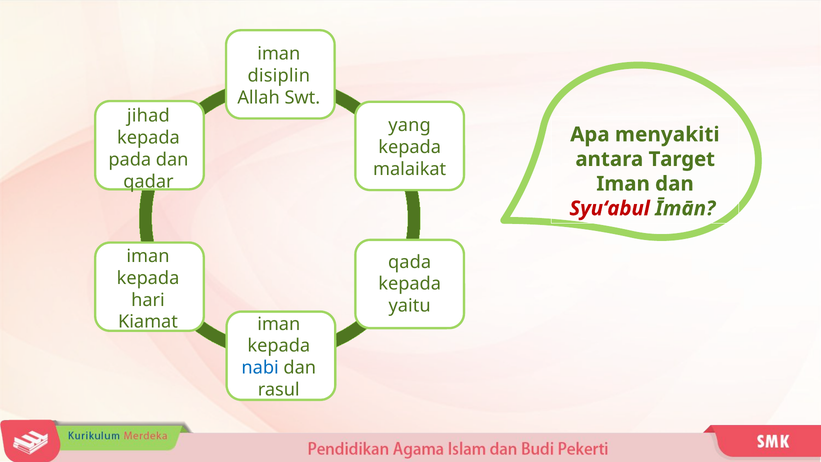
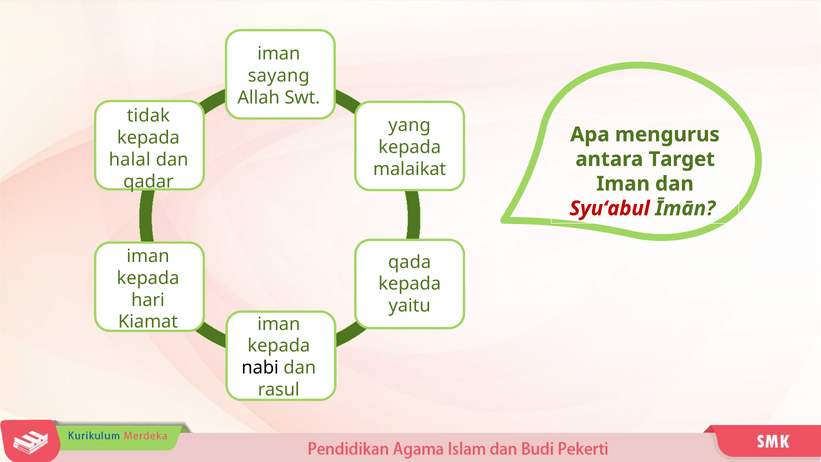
disiplin: disiplin -> sayang (279, 76)
jihad: jihad -> tidak (148, 116)
menyakiti: menyakiti -> mengurus (667, 135)
pada: pada -> halal (130, 160)
nabi colour: blue -> black (260, 368)
